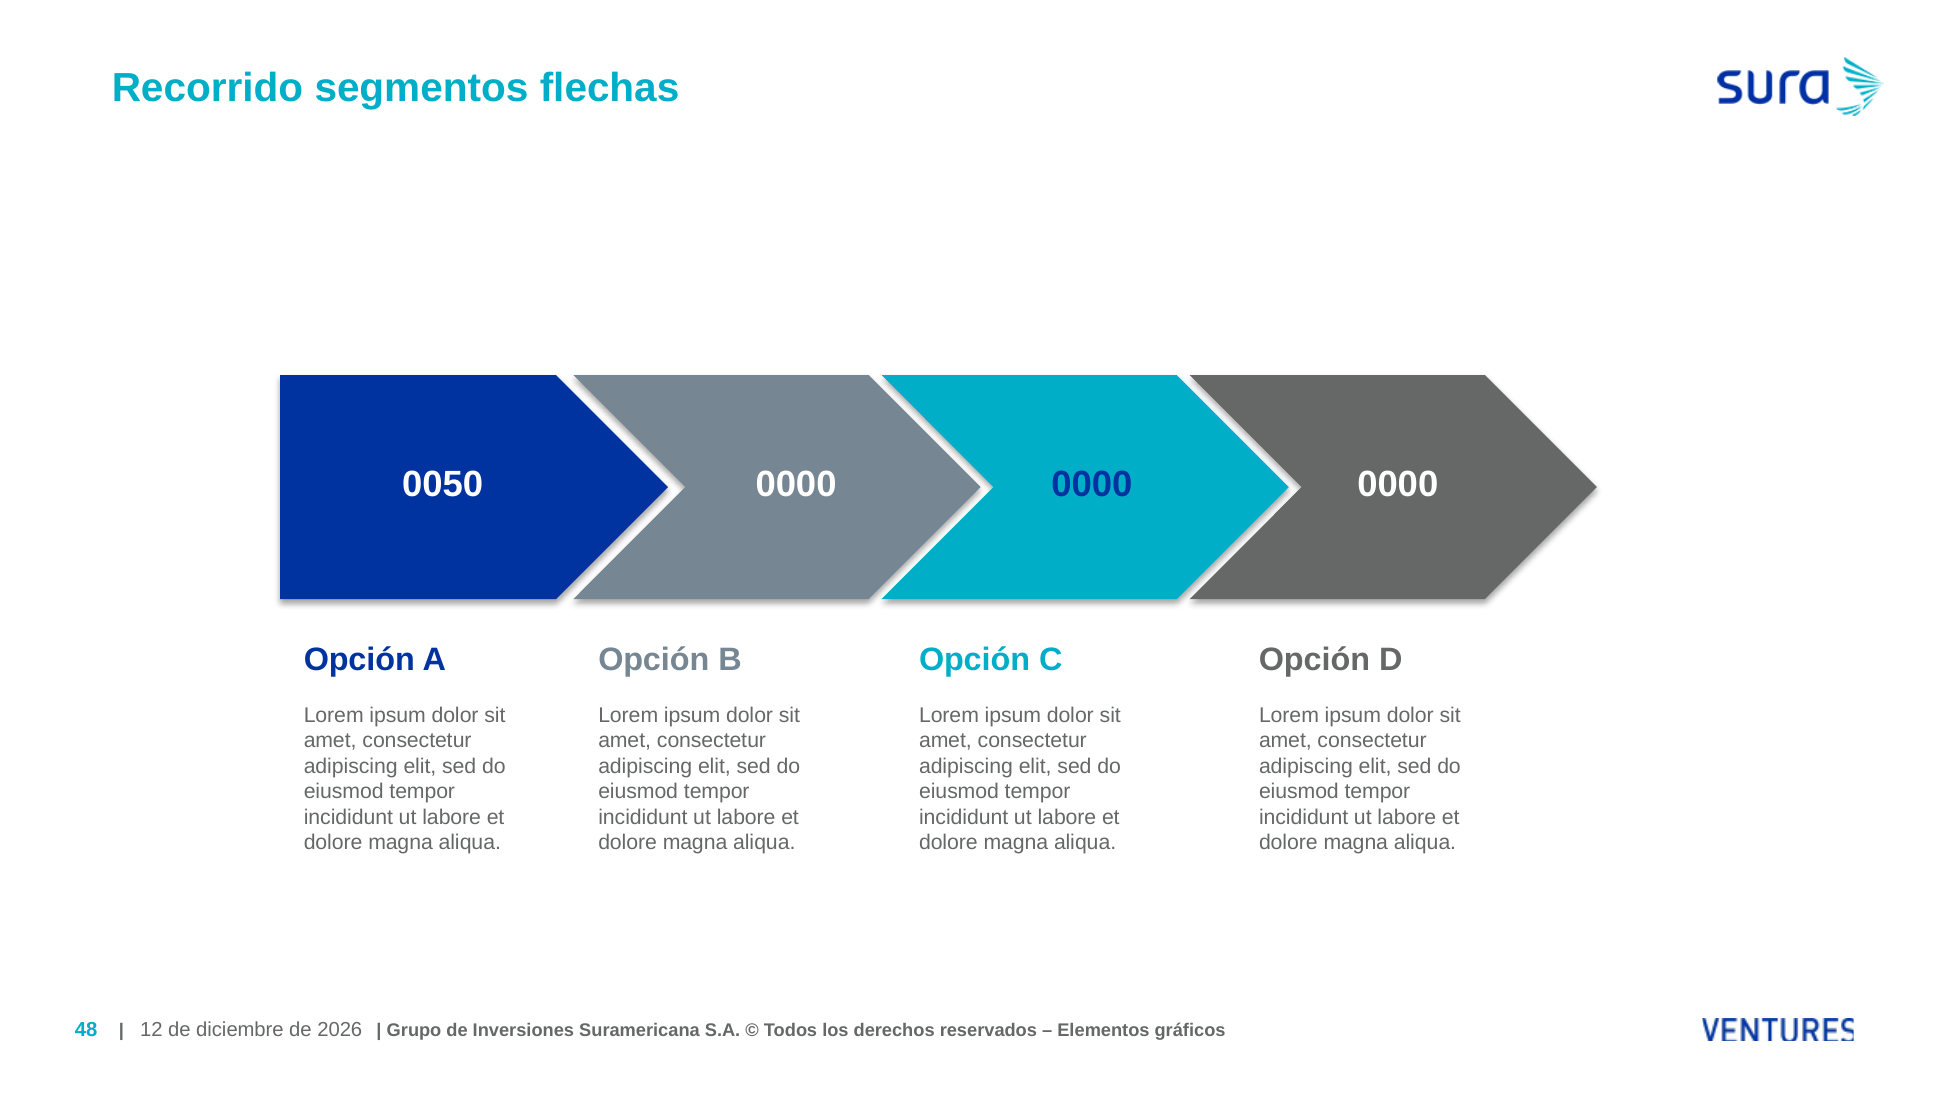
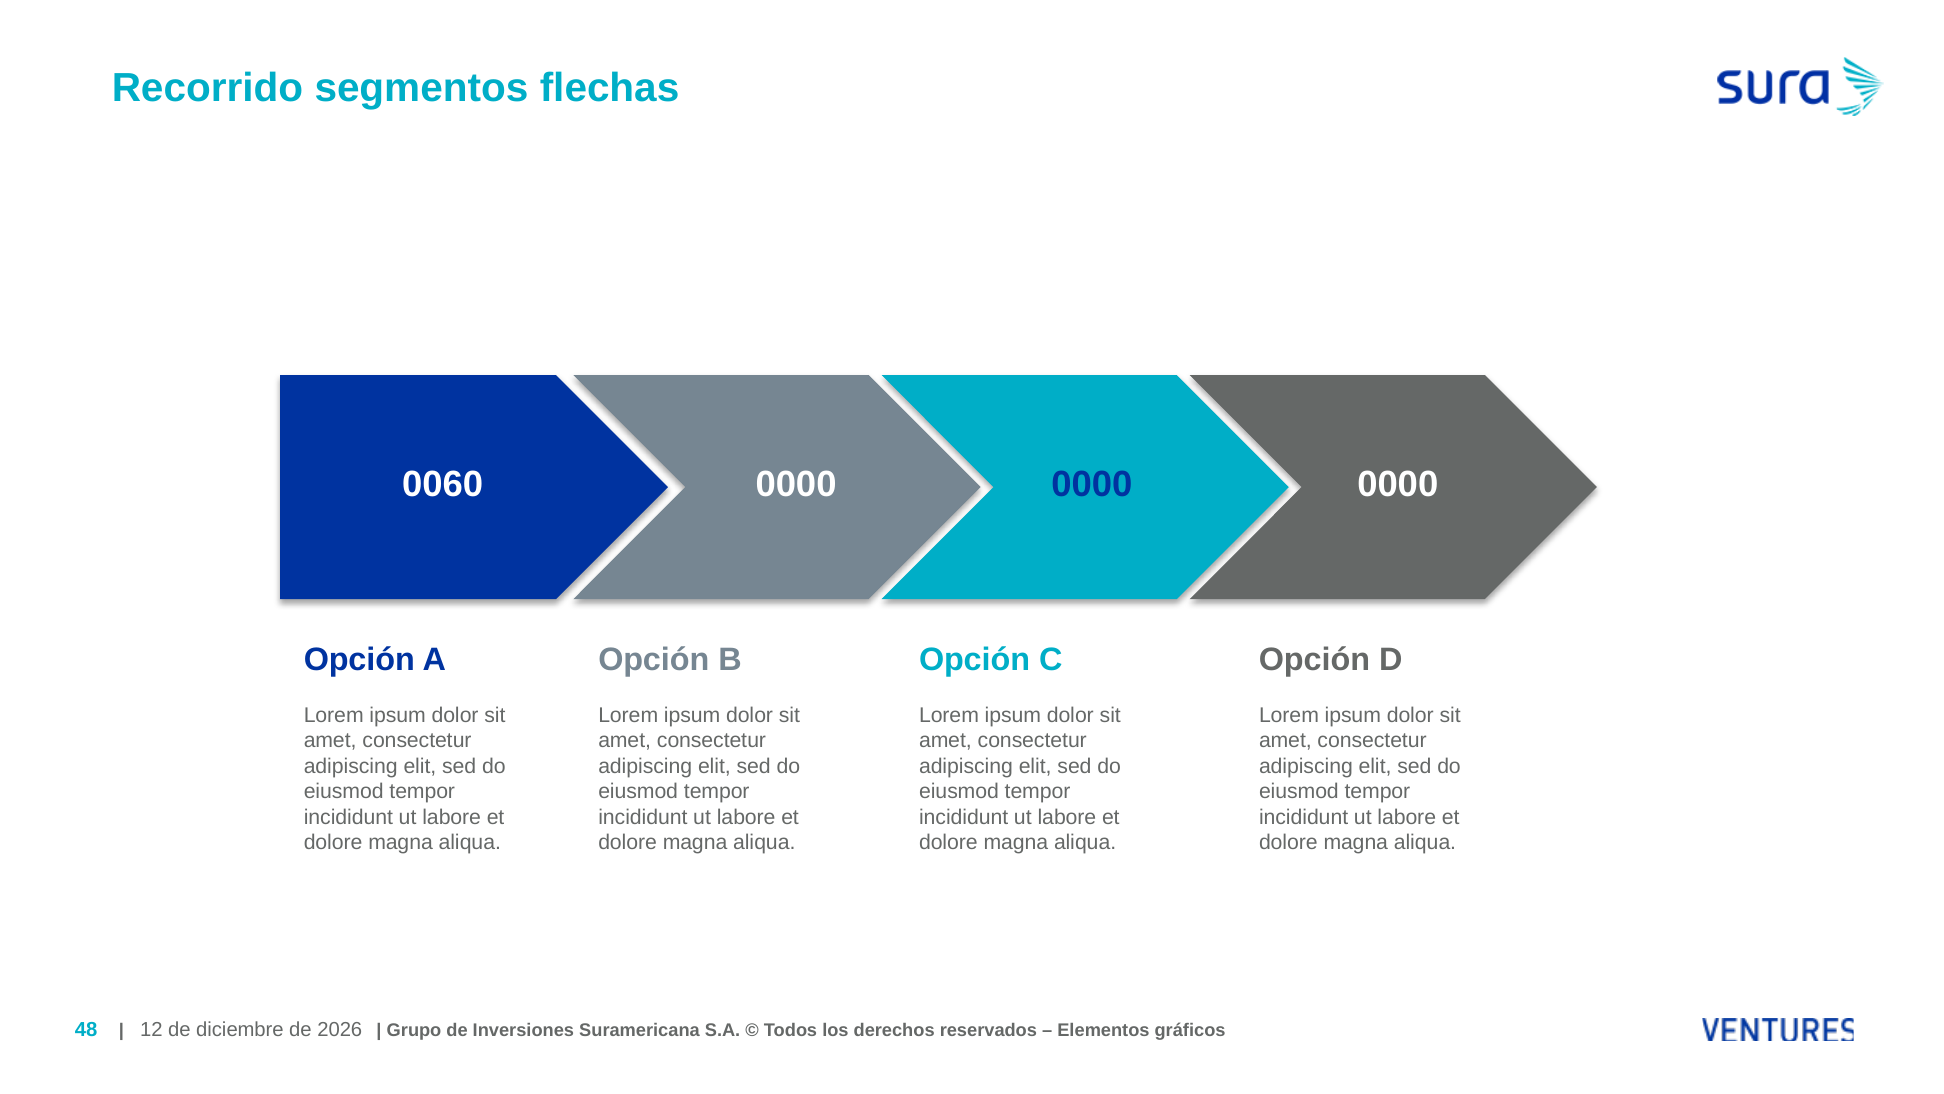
0050: 0050 -> 0060 (443, 485)
